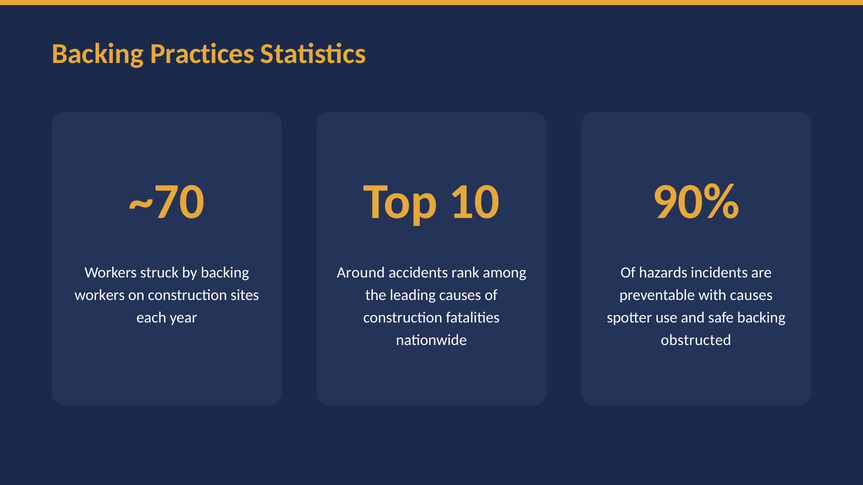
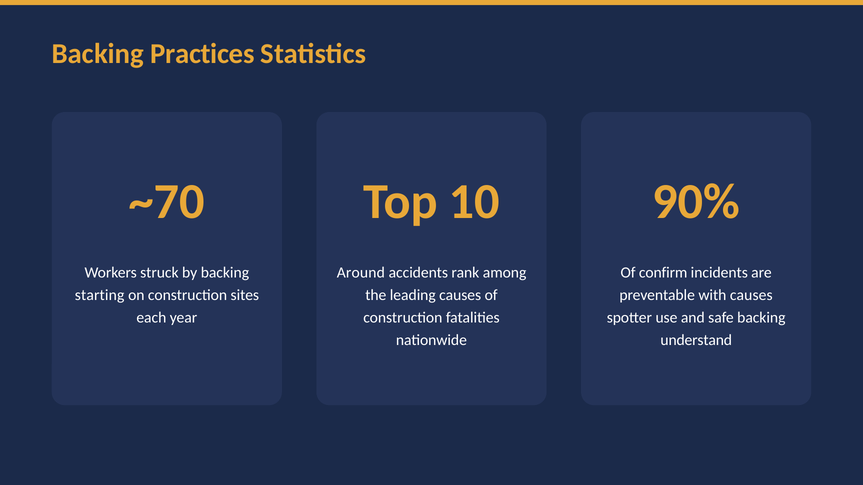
hazards: hazards -> confirm (663, 273)
workers: workers -> starting (100, 296)
obstructed: obstructed -> understand (696, 340)
